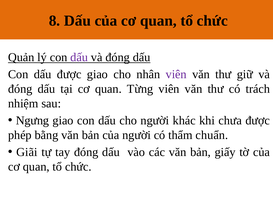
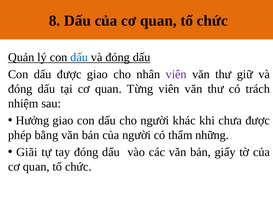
dấu colour: purple -> blue (79, 57)
Ngưng: Ngưng -> Hưởng (32, 120)
chuẩn: chuẩn -> những (212, 135)
